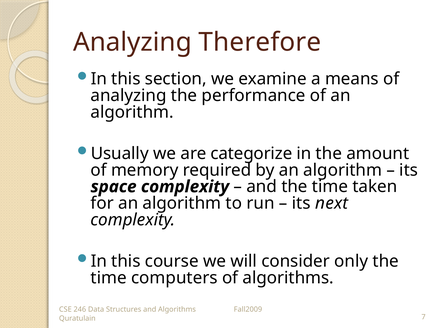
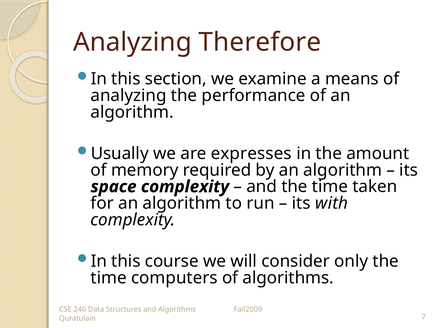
categorize: categorize -> expresses (251, 154)
next: next -> with (332, 204)
